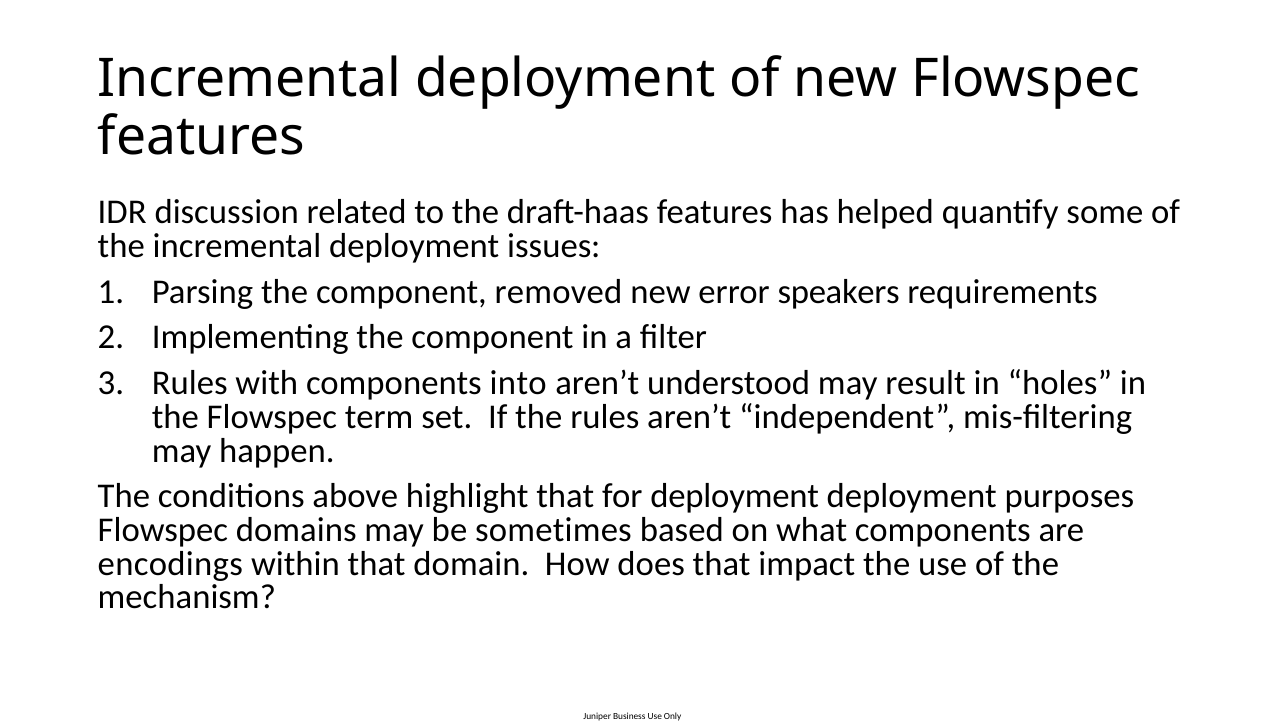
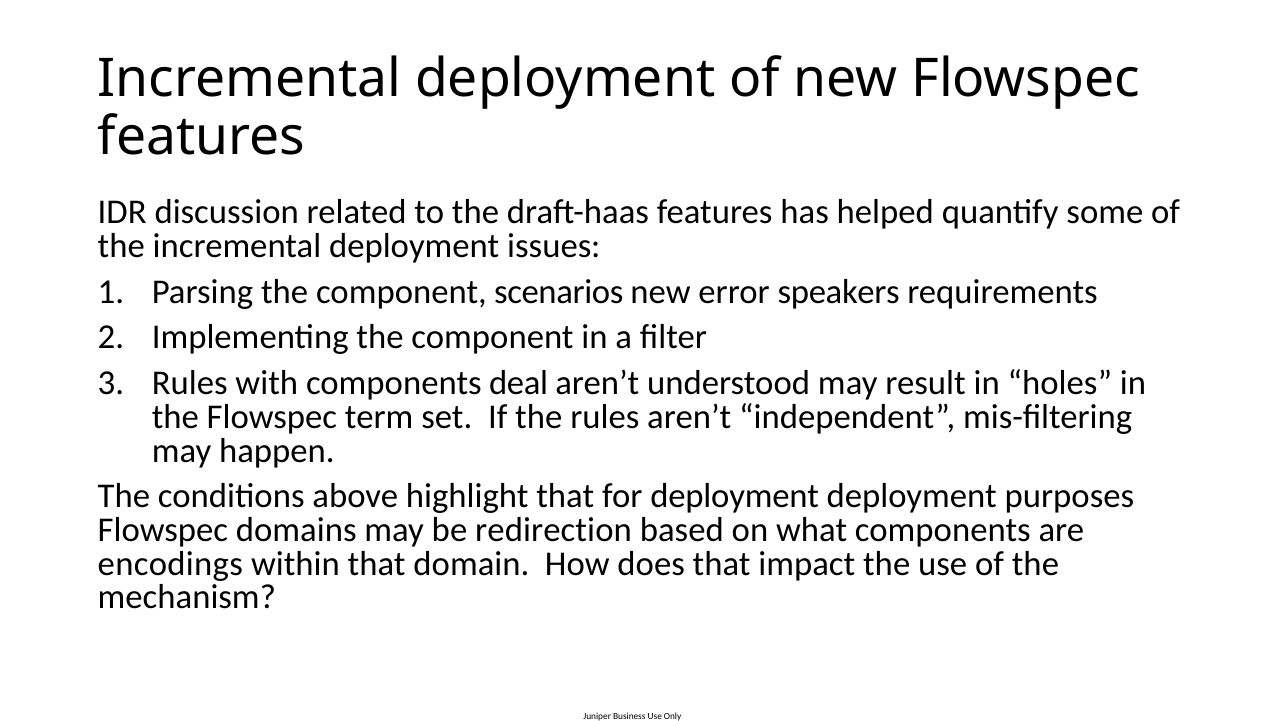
removed: removed -> scenarios (559, 292)
into: into -> deal (519, 383)
sometimes: sometimes -> redirection (554, 530)
